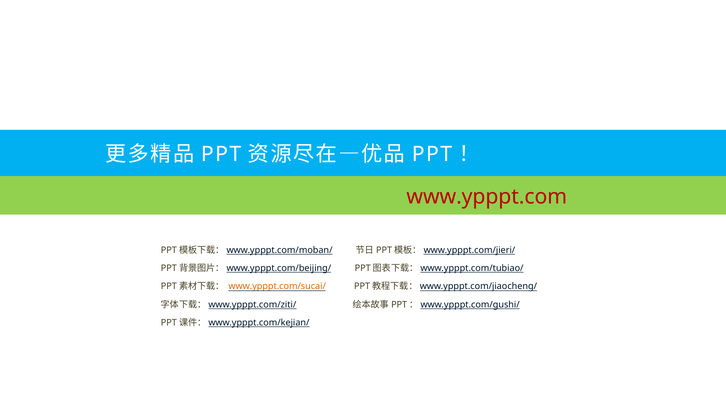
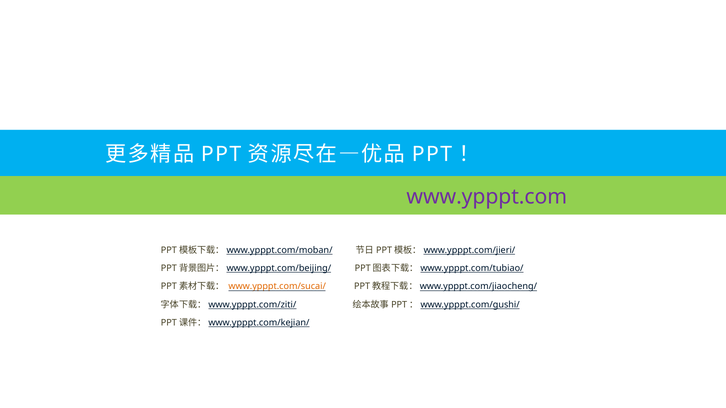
www.ypppt.com colour: red -> purple (487, 197)
